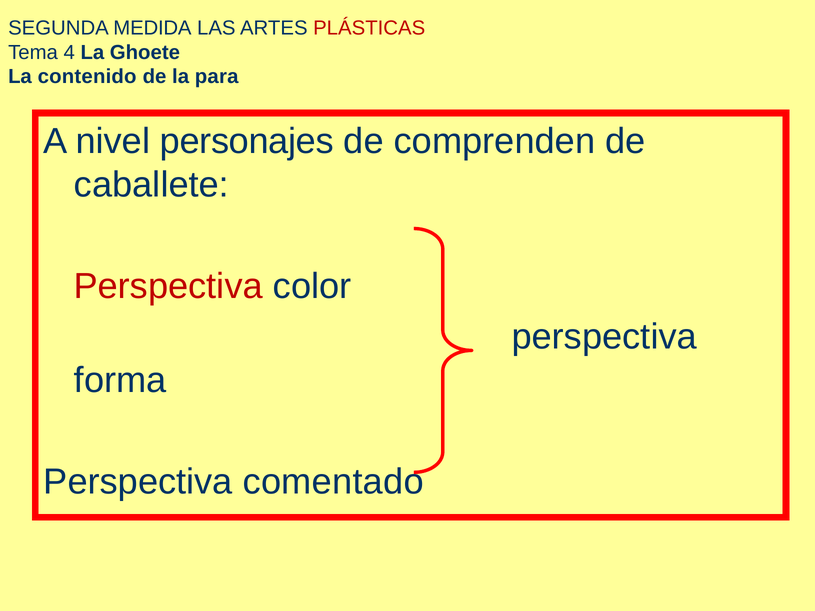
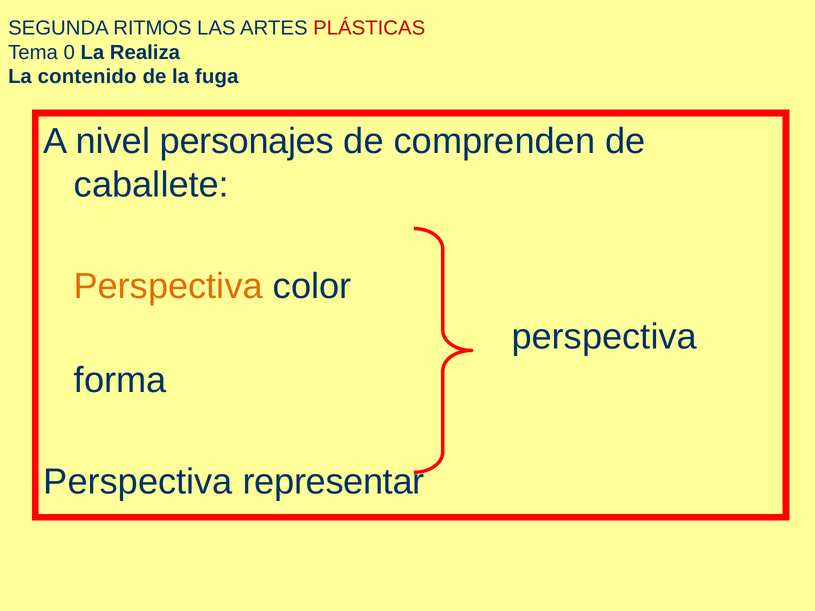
MEDIDA: MEDIDA -> RITMOS (152, 28)
4: 4 -> 0 (69, 52)
Ghoete: Ghoete -> Realiza (145, 52)
para: para -> fuga (217, 77)
Perspectiva colour: red -> orange (168, 286)
comentado: comentado -> representar (334, 482)
